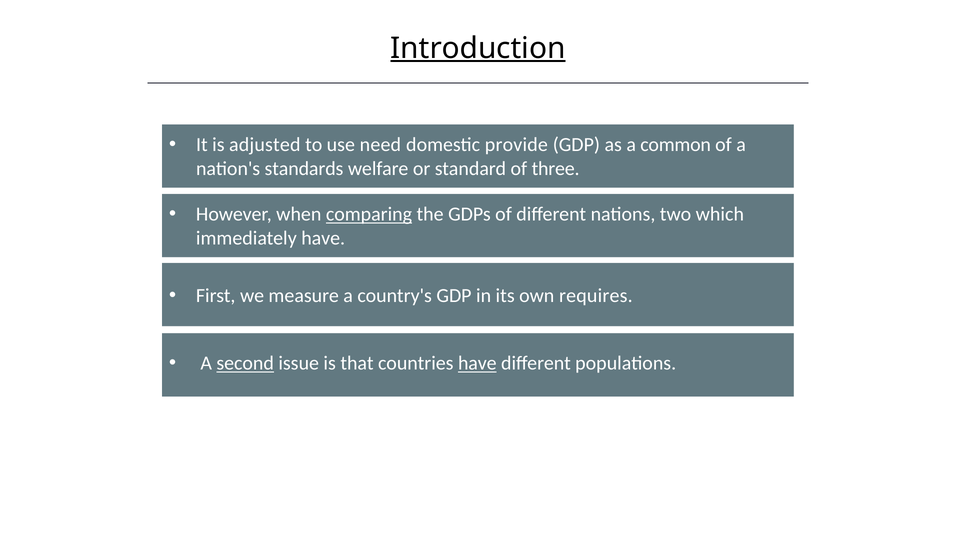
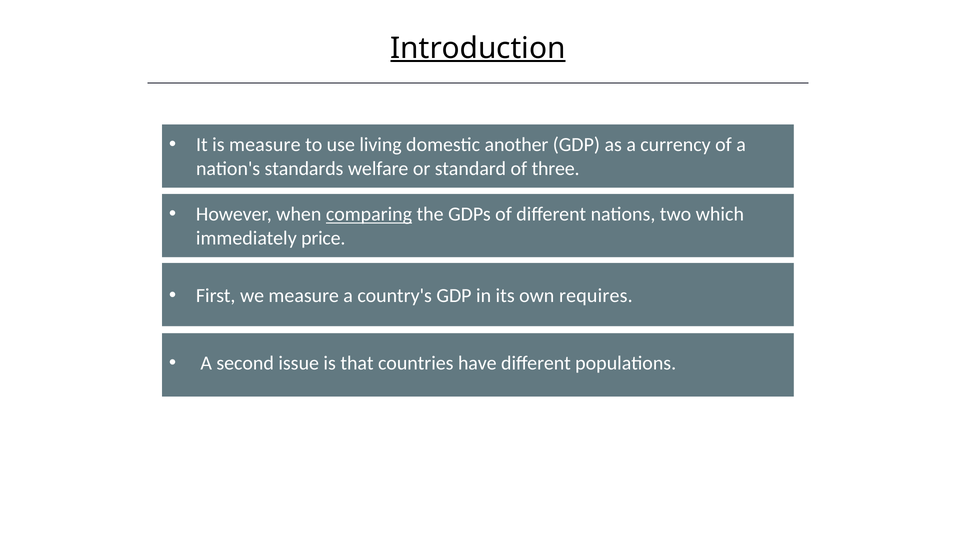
is adjusted: adjusted -> measure (265, 145)
need: need -> living (381, 145)
provide: provide -> another (517, 145)
common: common -> currency (676, 145)
immediately have: have -> price (323, 238)
second underline: present -> none (245, 363)
have underline: present -> none (477, 363)
